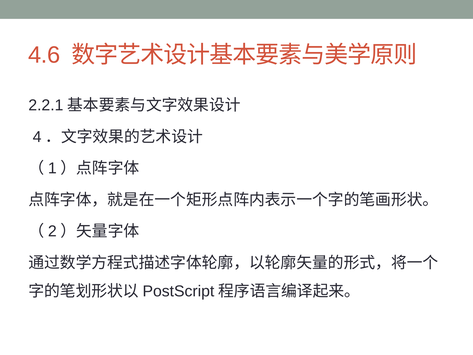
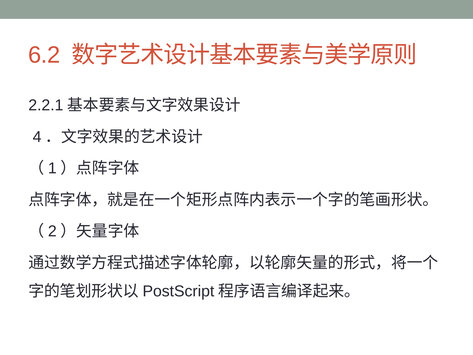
4.6: 4.6 -> 6.2 (44, 55)
